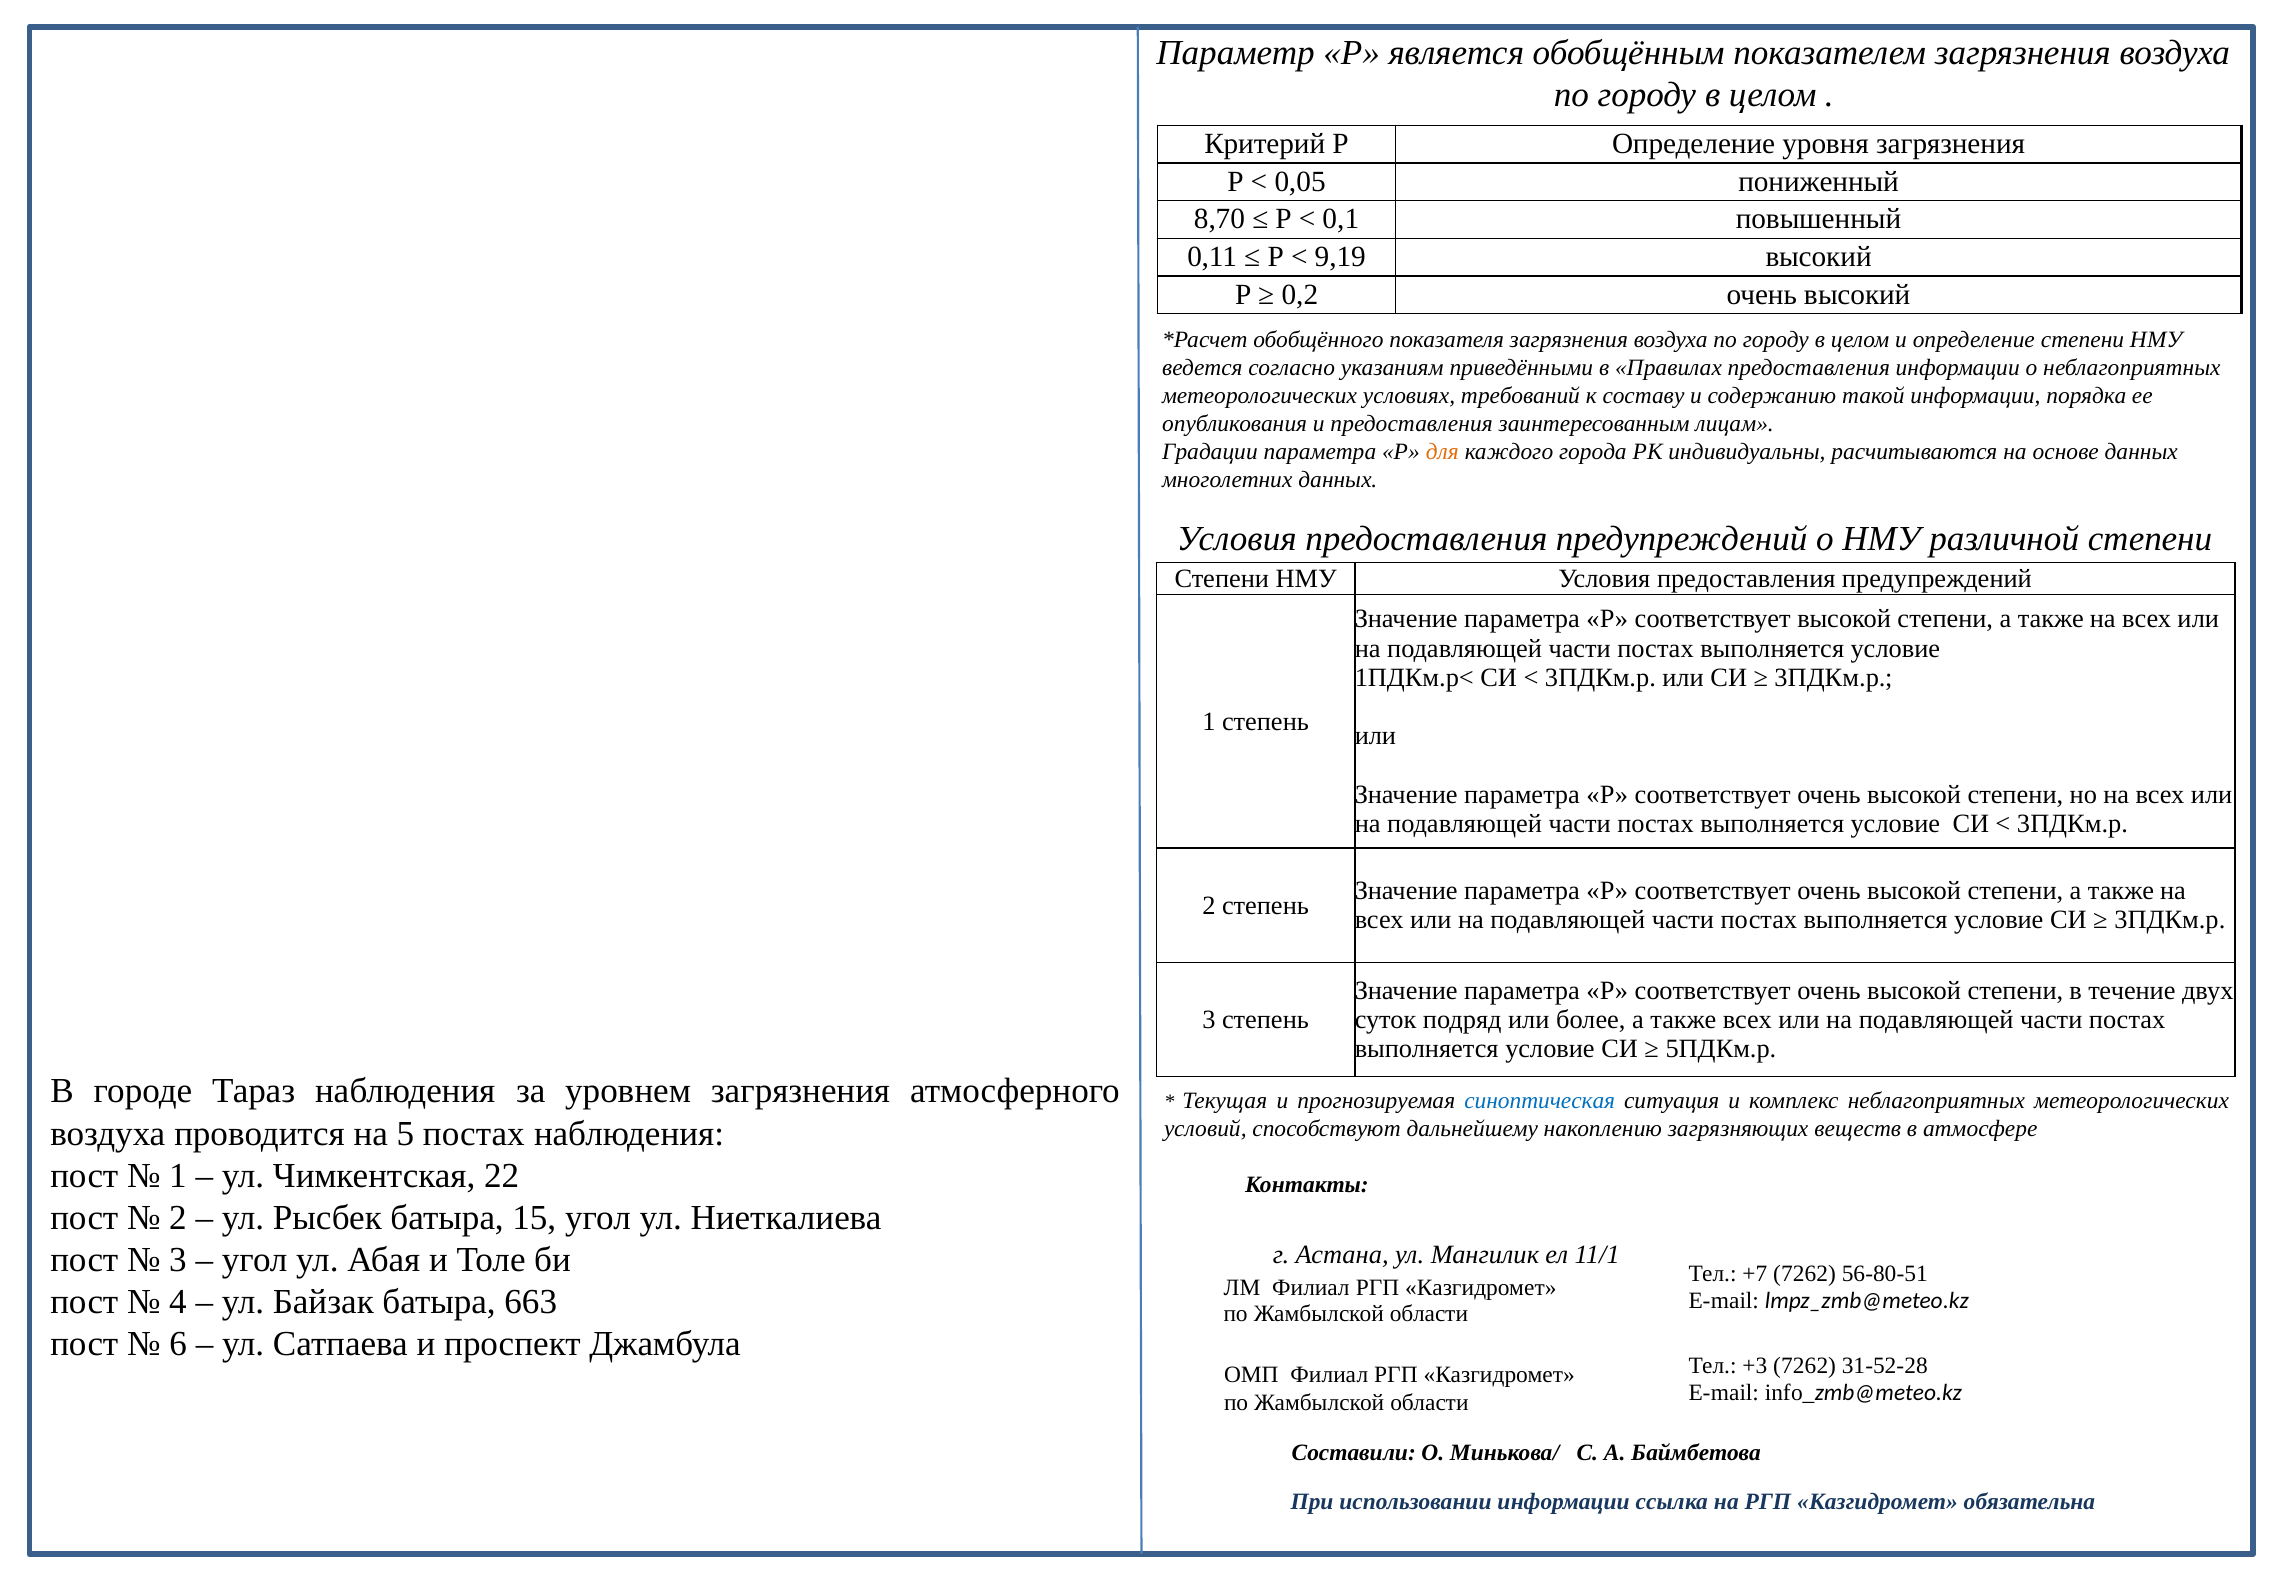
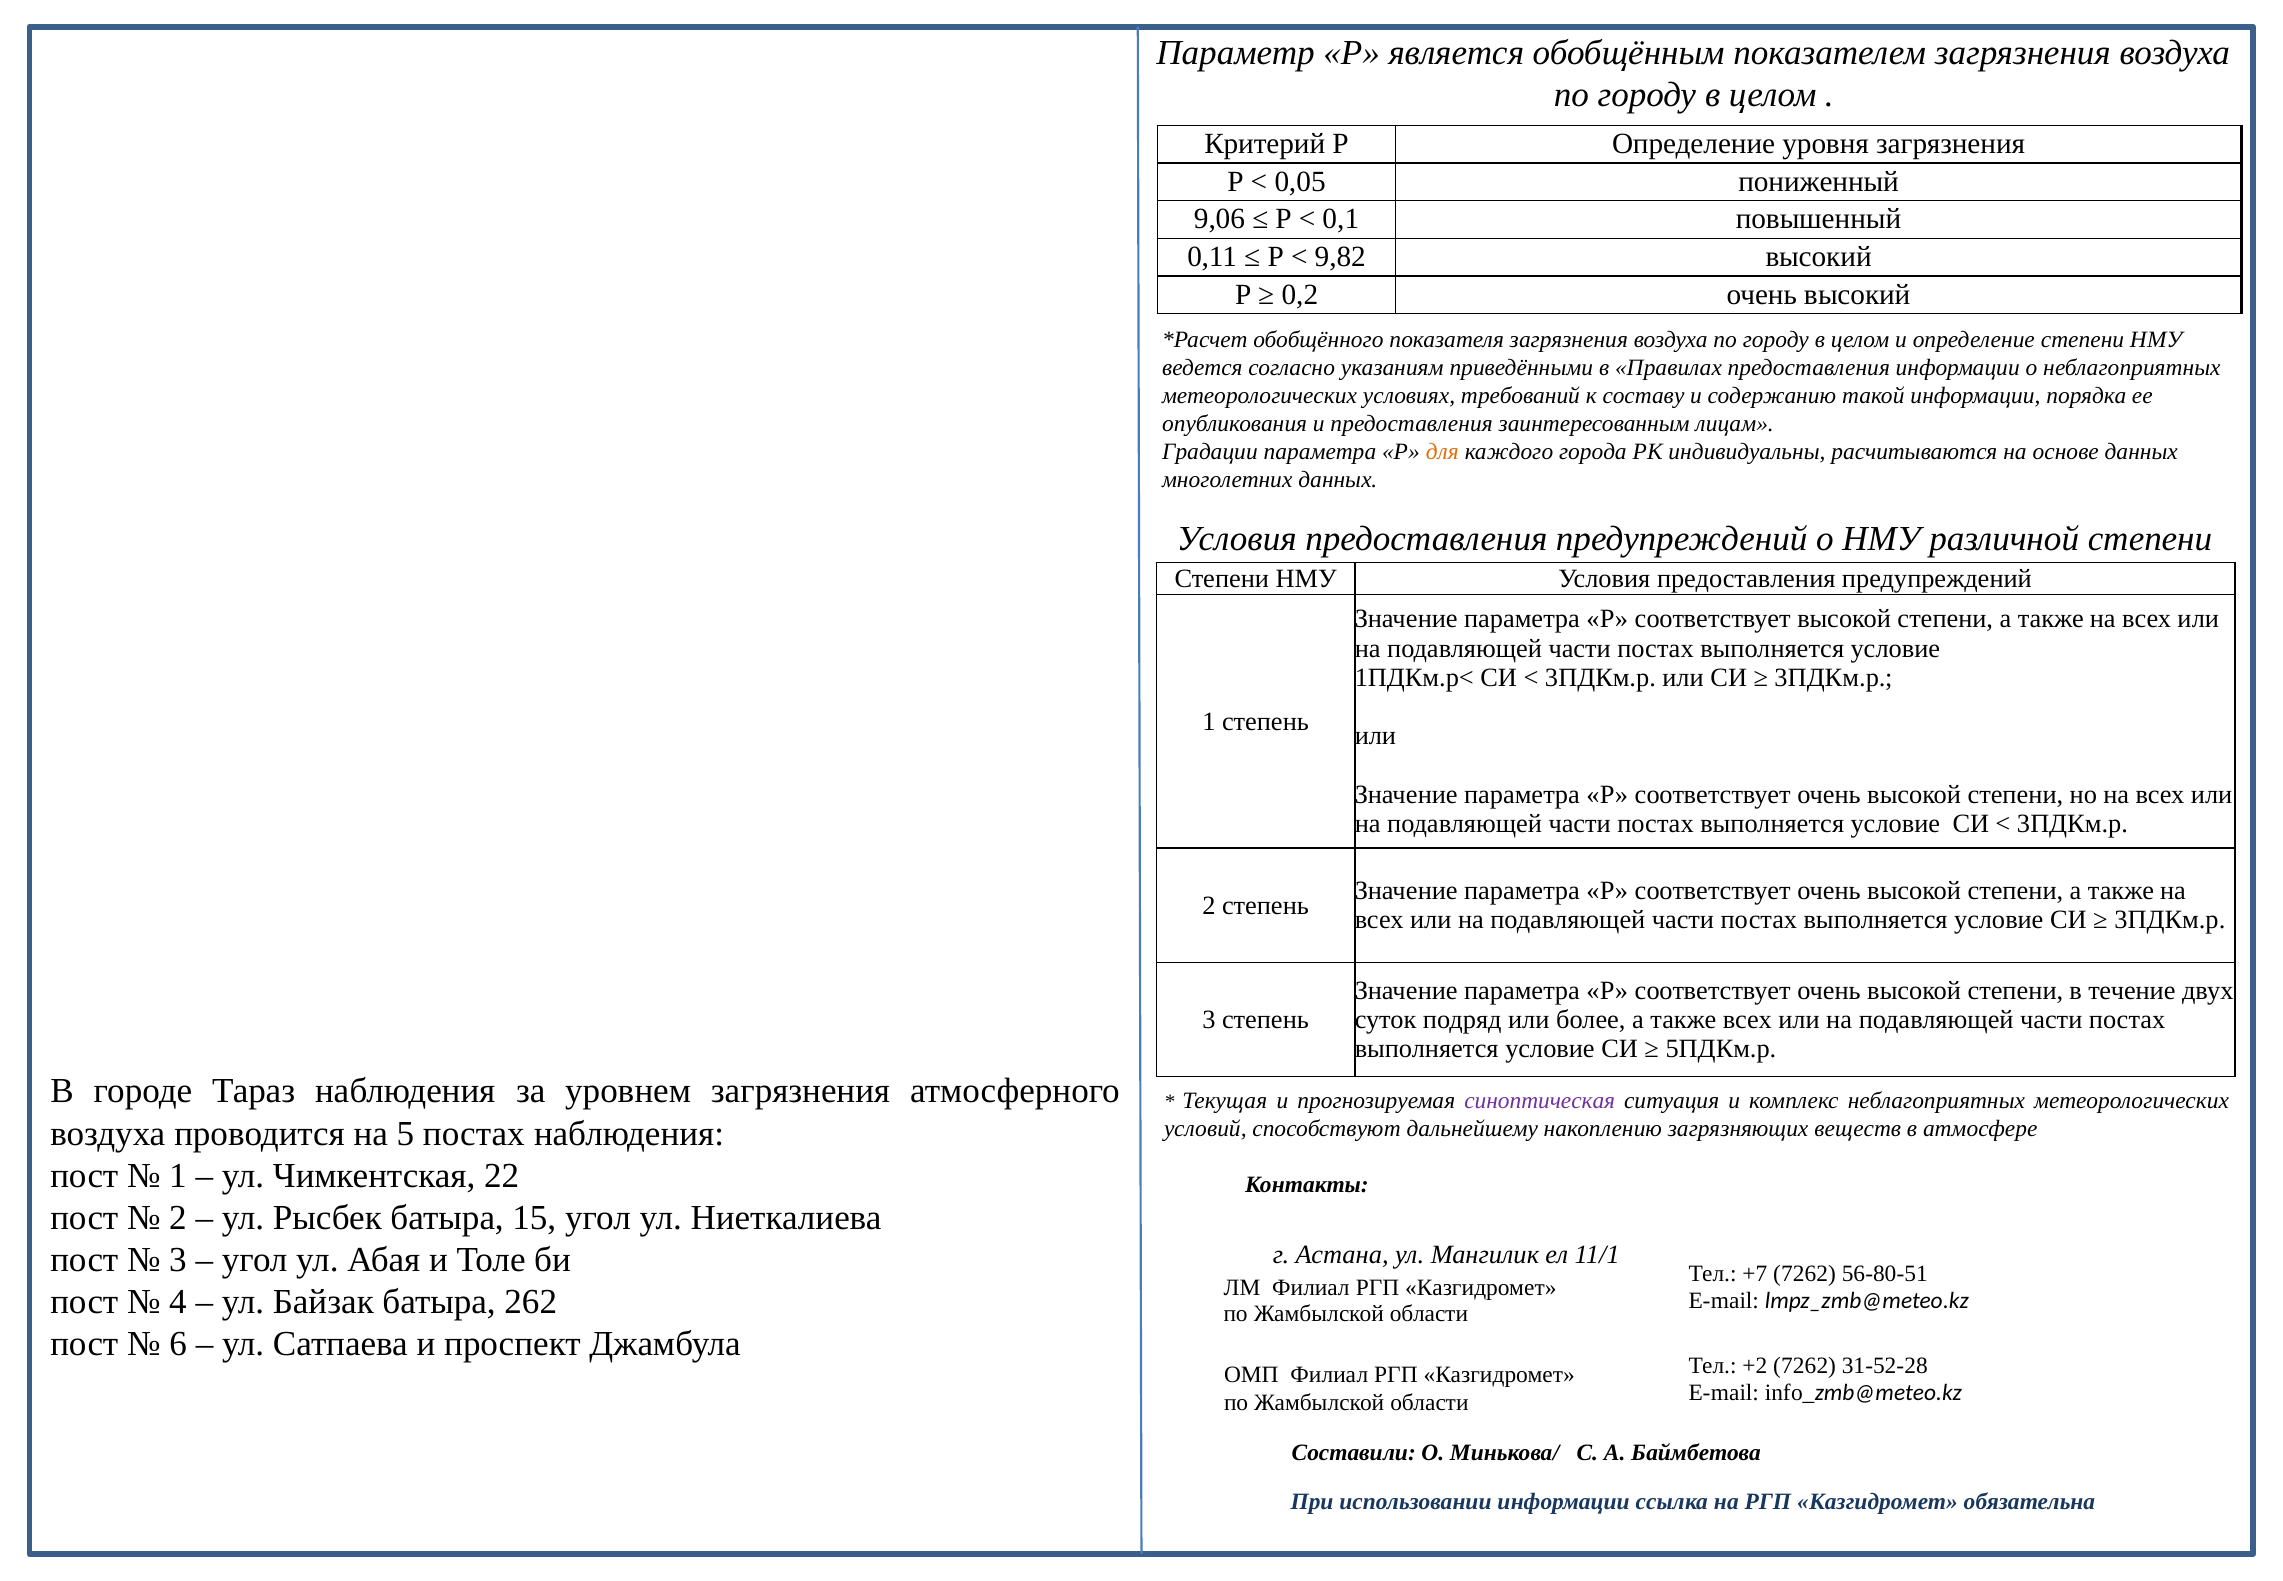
8,70: 8,70 -> 9,06 (1219, 219)
9,19: 9,19 -> 9,82 (1340, 257)
синоптическая colour: blue -> purple (1540, 1100)
663: 663 -> 262 (531, 1302)
+3: +3 -> +2 (1755, 1365)
